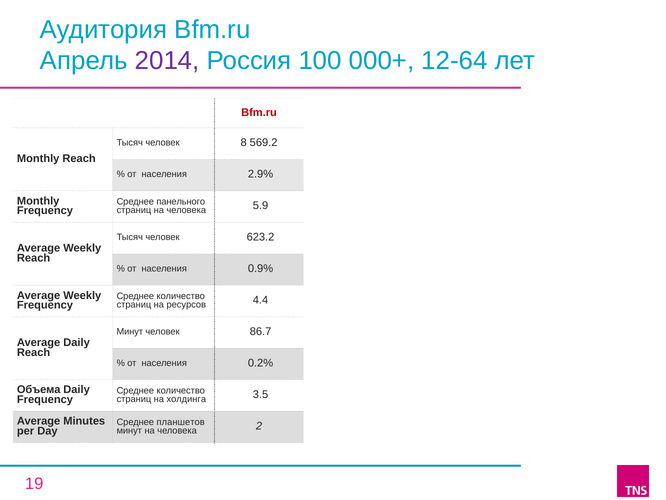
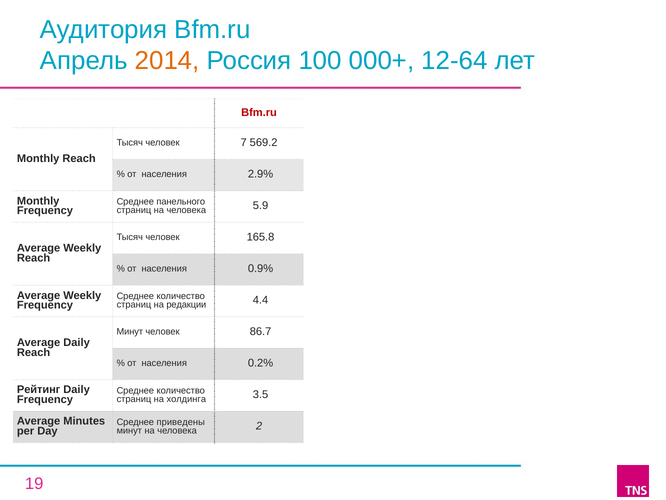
2014 colour: purple -> orange (167, 61)
8: 8 -> 7 (244, 143)
623.2: 623.2 -> 165.8 (260, 237)
ресурсов: ресурсов -> редакции (186, 304)
Объема: Объема -> Рейтинг (39, 389)
планшетов: планшетов -> приведены (181, 422)
